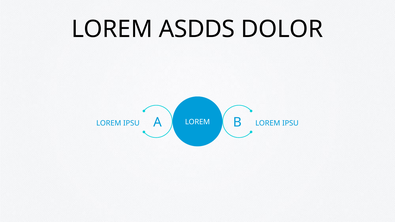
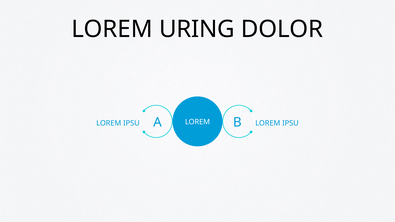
ASDDS: ASDDS -> URING (197, 29)
